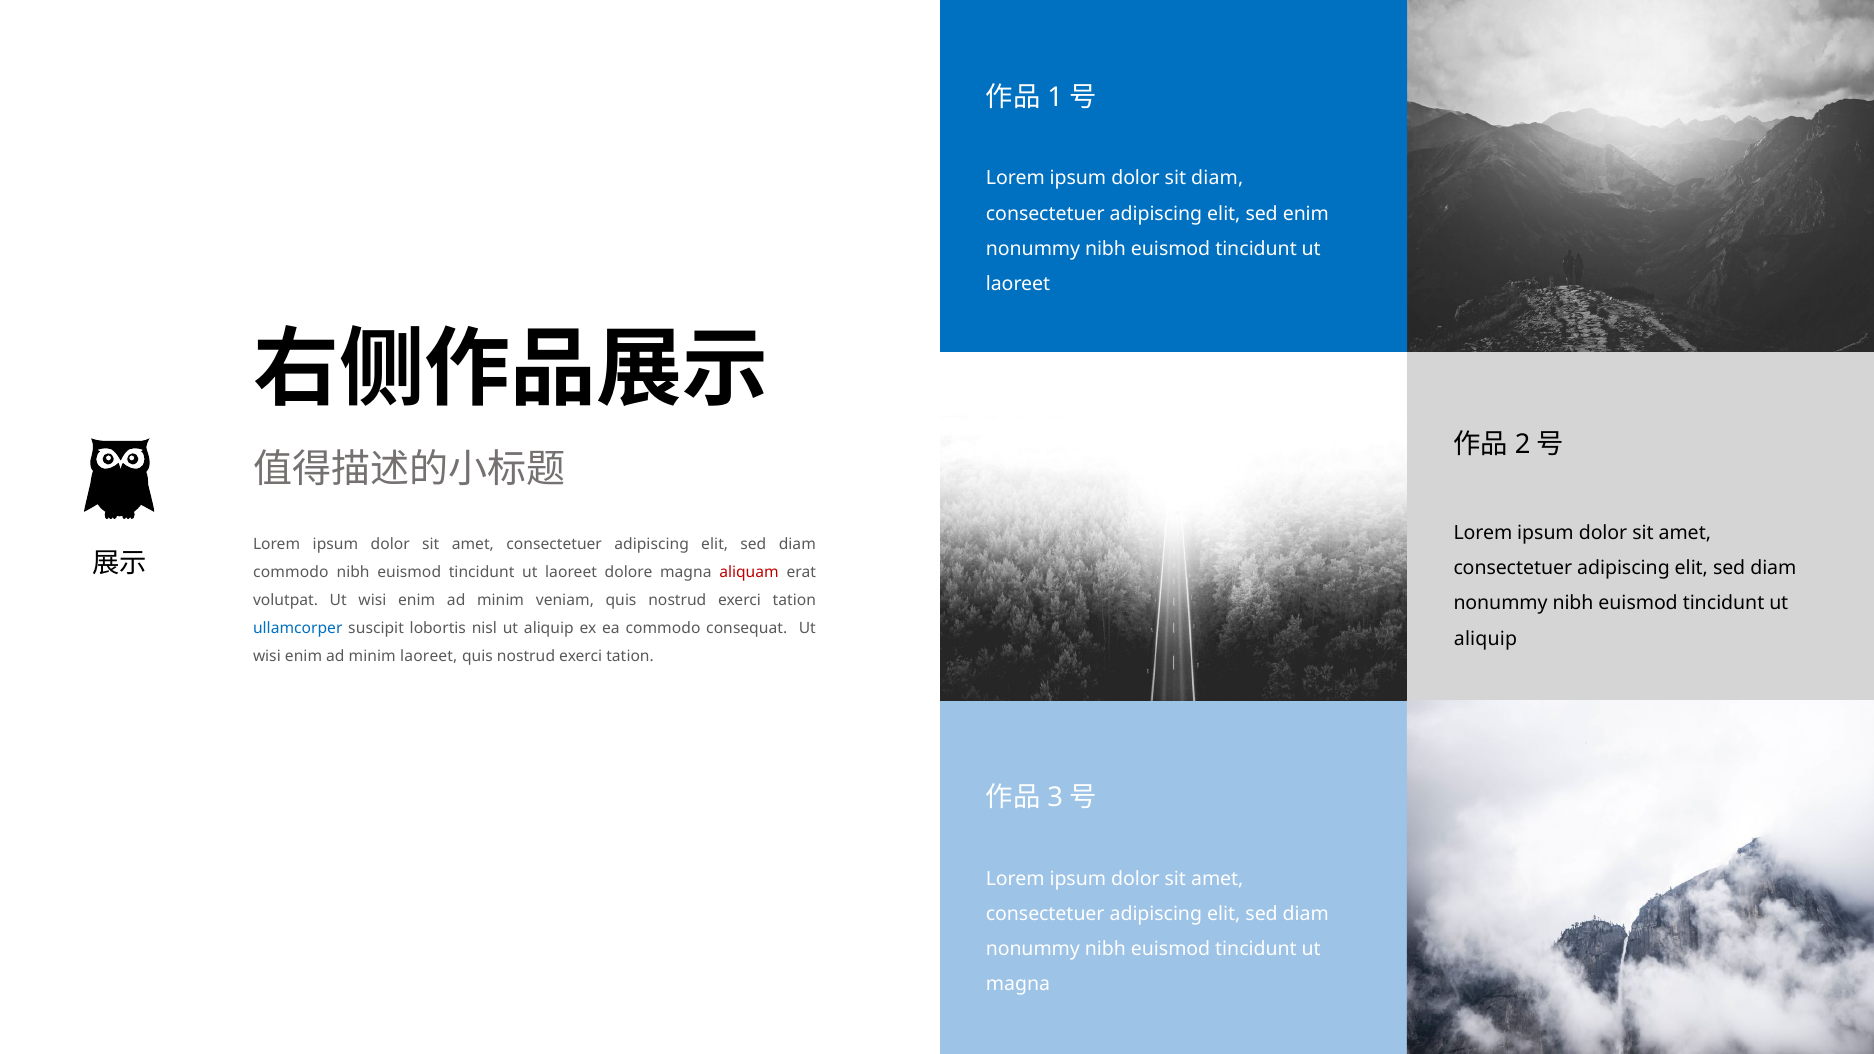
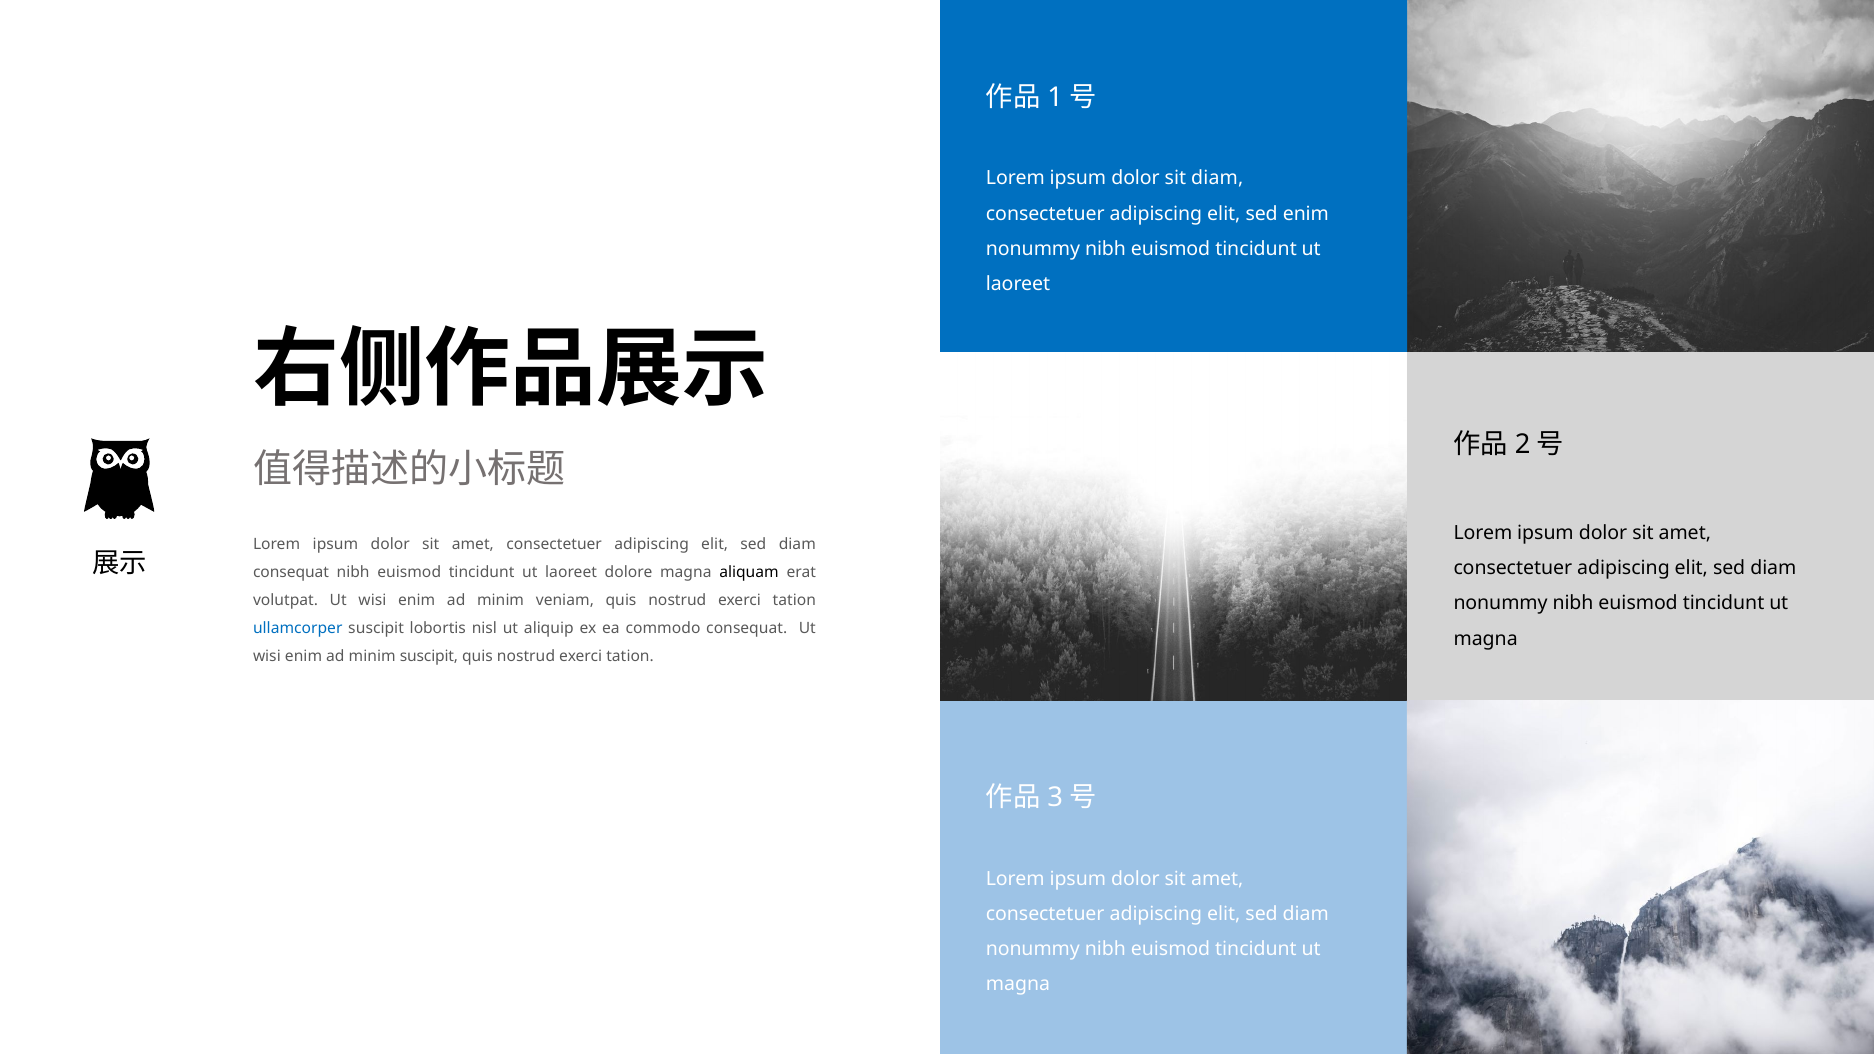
commodo: commodo -> consequat (291, 572)
aliquam colour: red -> black (749, 572)
aliquip: aliquip -> magna (1486, 639)
minim laoreet: laoreet -> suscipit (429, 656)
